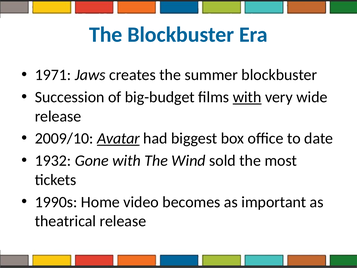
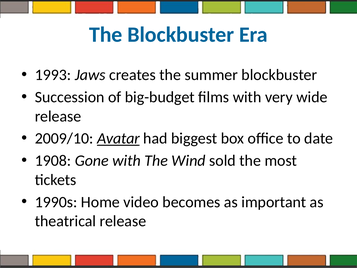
1971: 1971 -> 1993 (53, 75)
with underline: present -> none (247, 97)
1932: 1932 -> 1908 (53, 161)
